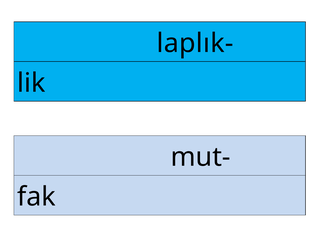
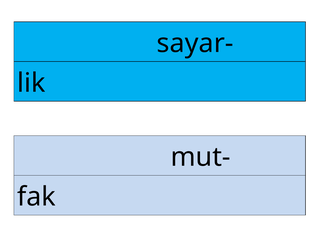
laplık-: laplık- -> sayar- (195, 43)
